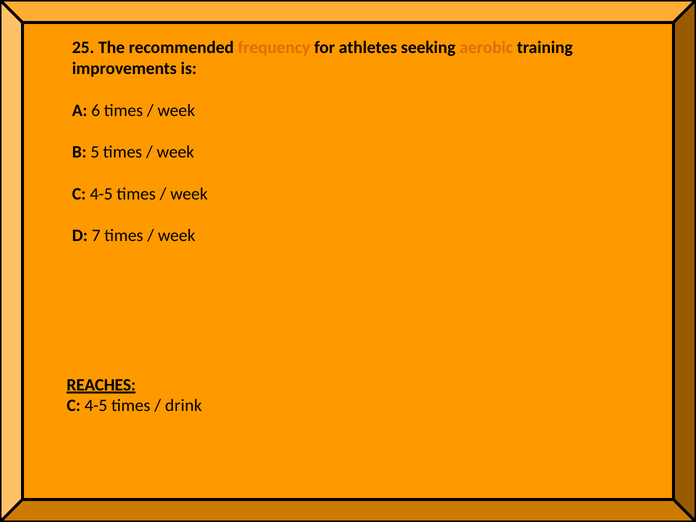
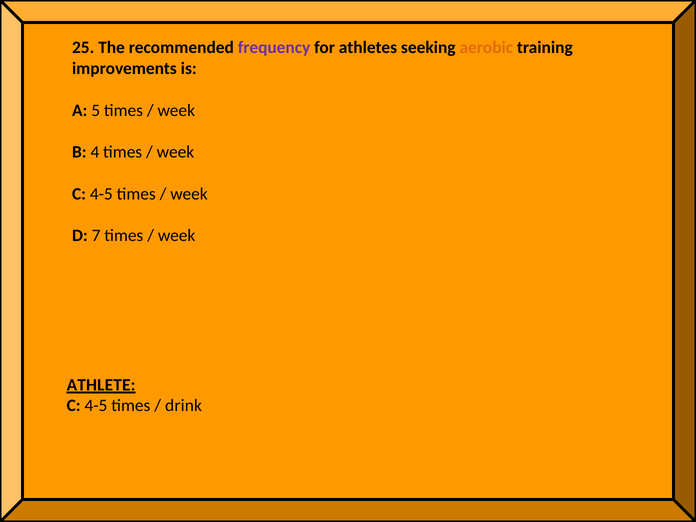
frequency colour: orange -> purple (274, 48)
6: 6 -> 5 (96, 110)
5: 5 -> 4 (95, 152)
REACHES: REACHES -> ATHLETE (101, 385)
